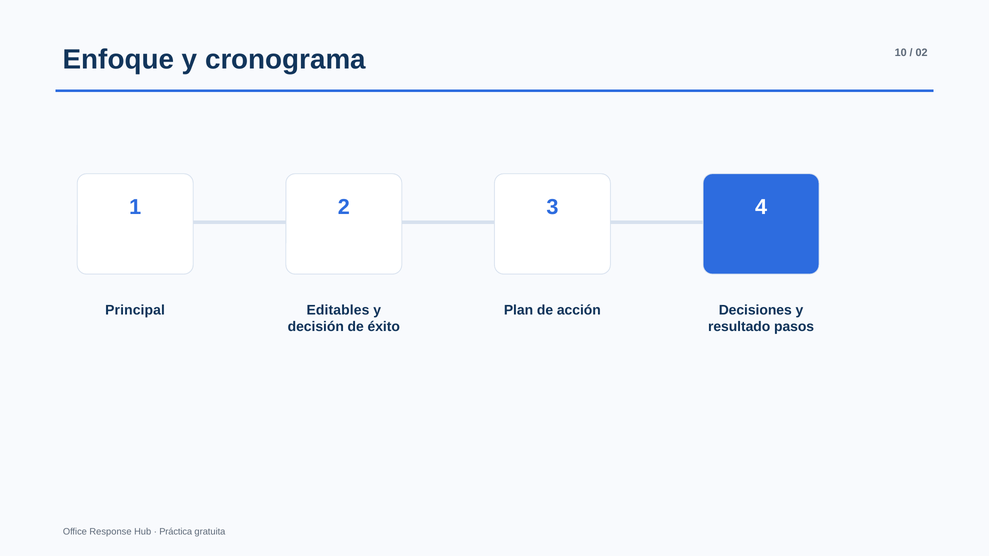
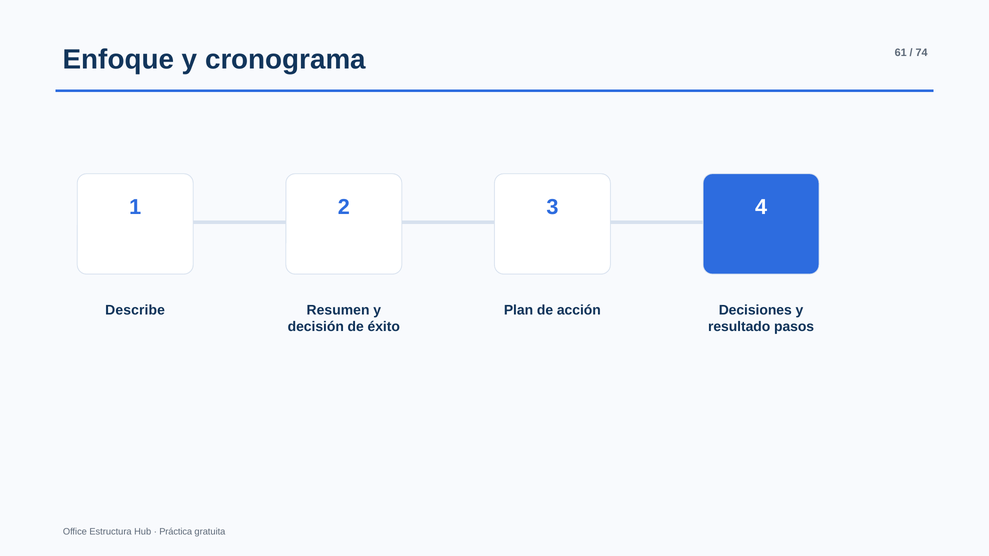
10: 10 -> 61 (901, 53)
02: 02 -> 74 (922, 53)
Principal: Principal -> Describe (135, 310)
Editables: Editables -> Resumen (338, 310)
Response: Response -> Estructura (111, 532)
